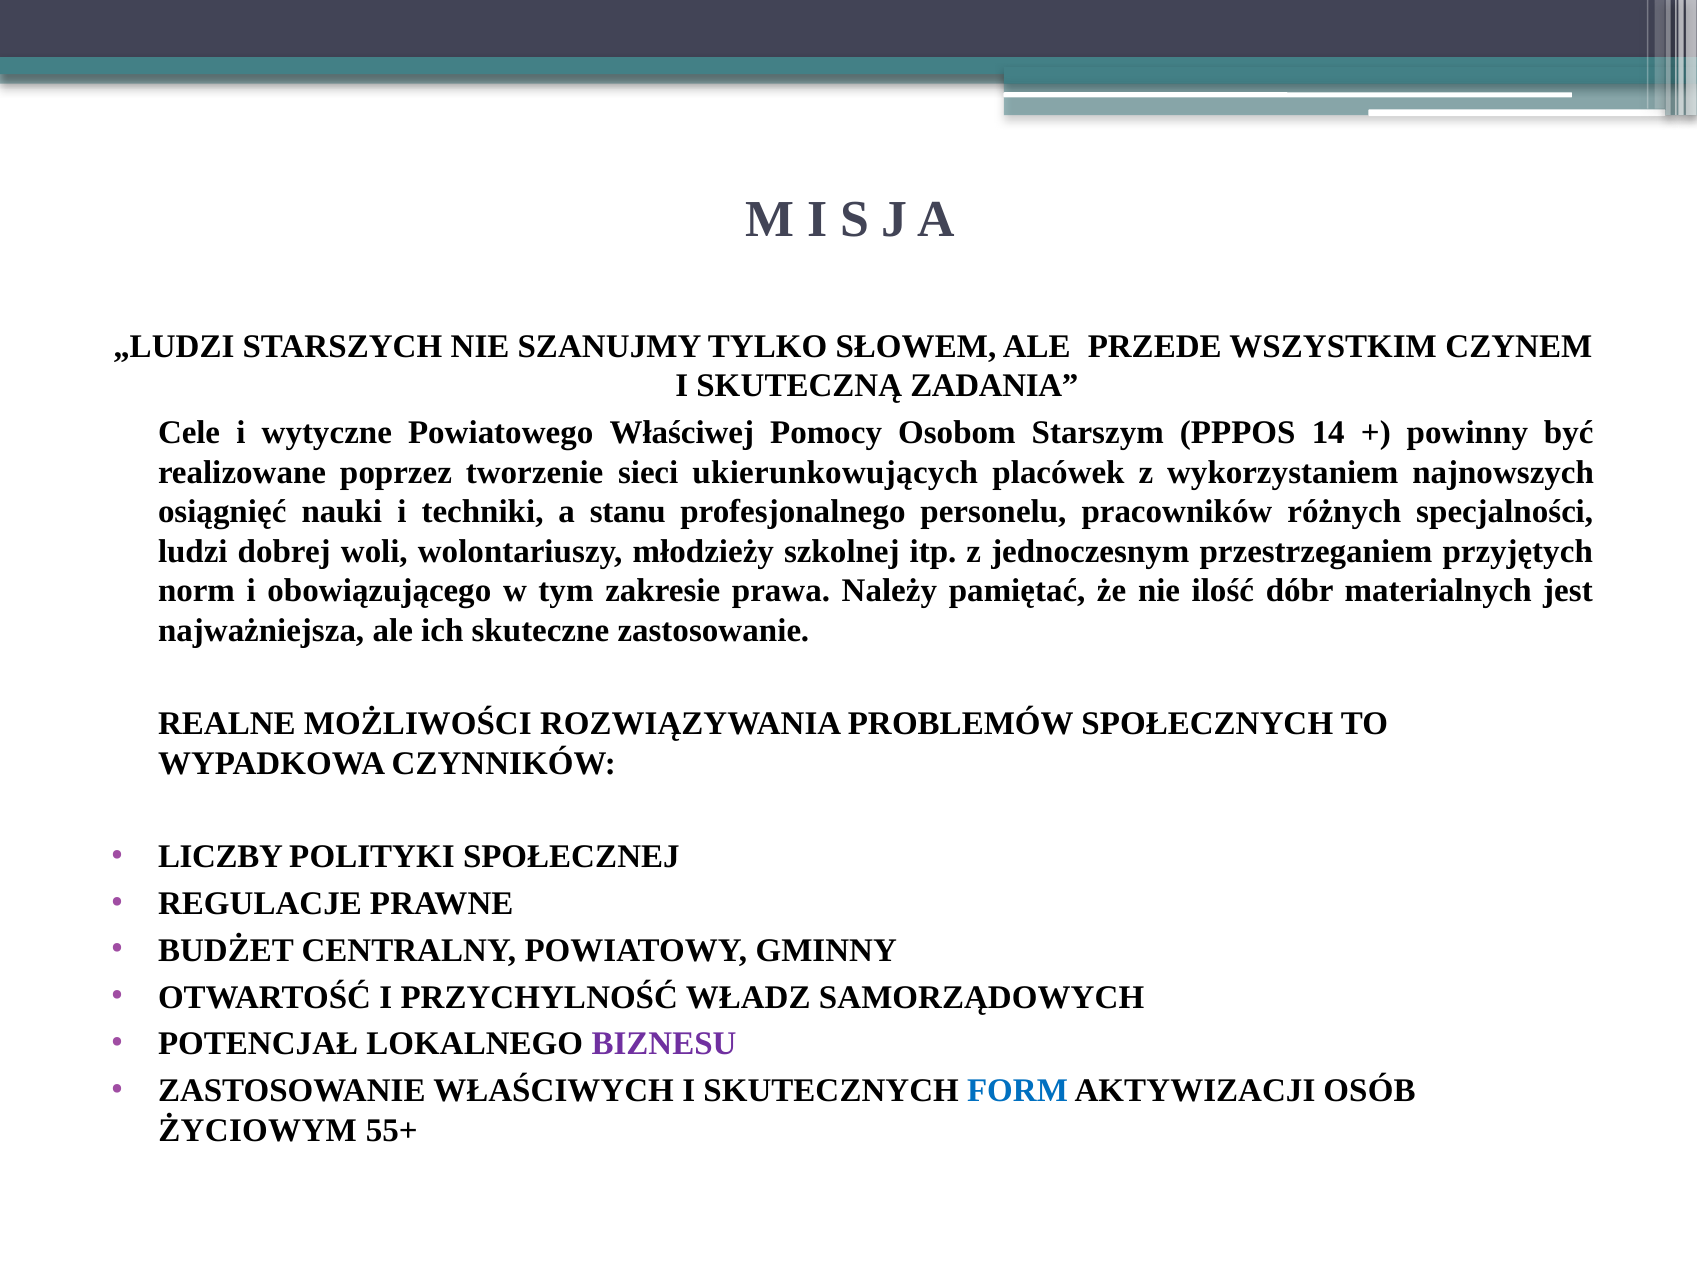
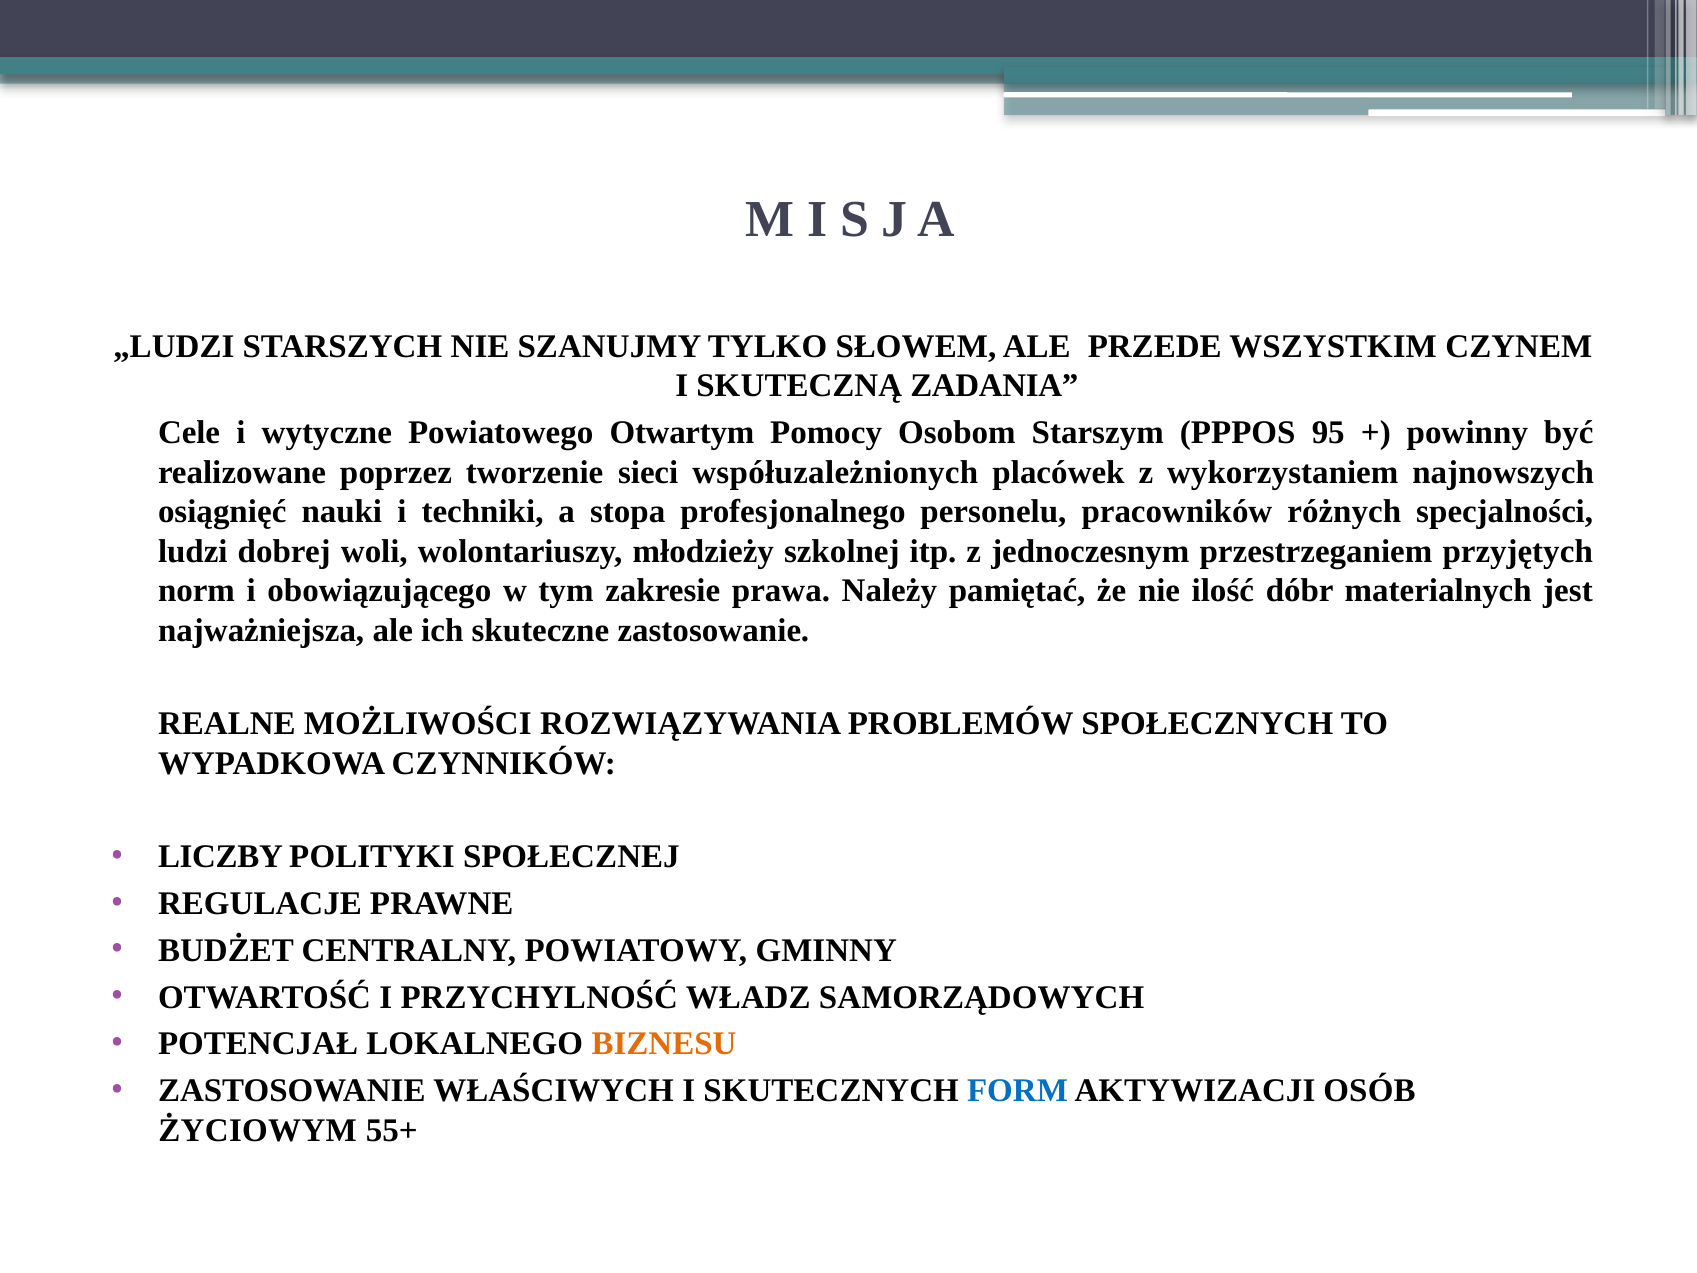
Właściwej: Właściwej -> Otwartym (682, 432)
14: 14 -> 95 (1328, 432)
ukierunkowujących: ukierunkowujących -> współuzależnionych (835, 472)
stanu: stanu -> stopa (628, 512)
BIZNESU colour: purple -> orange (664, 1044)
